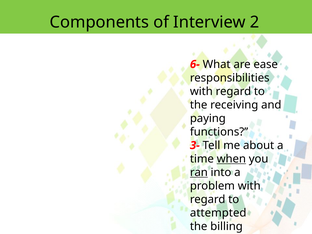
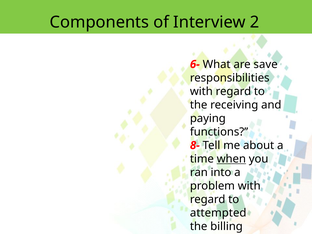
ease: ease -> save (266, 64)
3-: 3- -> 8- (195, 145)
ran underline: present -> none (199, 172)
